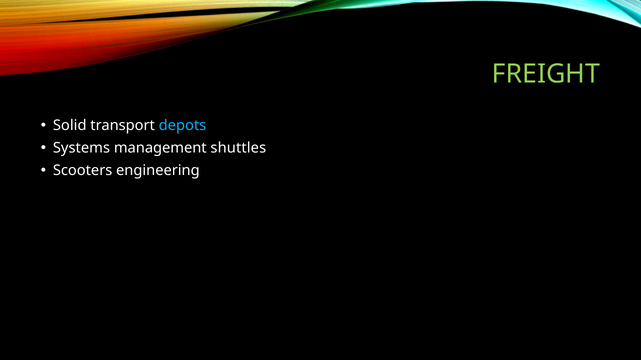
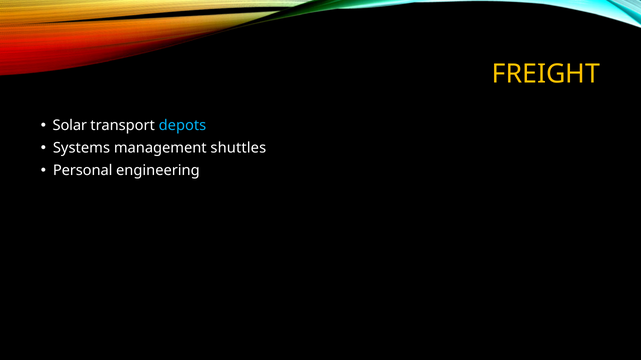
FREIGHT colour: light green -> yellow (546, 74)
Solid: Solid -> Solar (70, 126)
Scooters: Scooters -> Personal (83, 171)
